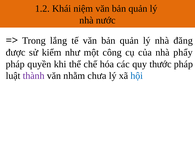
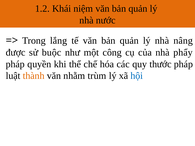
đăng: đăng -> nâng (183, 41)
kiểm: kiểm -> buộc (52, 52)
thành colour: purple -> orange (34, 76)
chưa: chưa -> trùm (97, 76)
